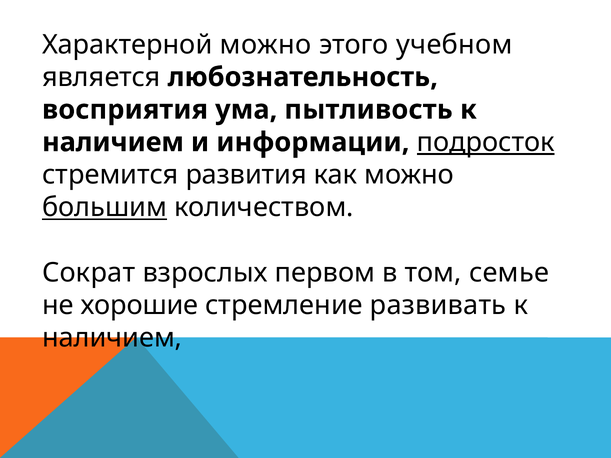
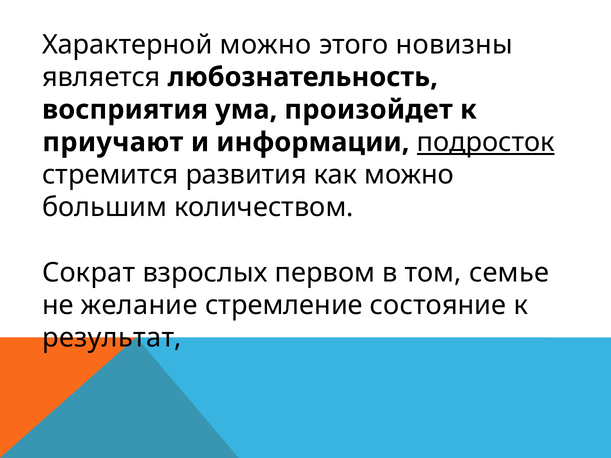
учебном: учебном -> новизны (454, 45)
пытливость: пытливость -> произойдет (369, 110)
наличием: наличием -> приучают (113, 142)
большим underline: present -> none (105, 208)
хорошие: хорошие -> желание (139, 305)
развивать: развивать -> состояние (438, 305)
наличием: наличием -> результат (112, 338)
